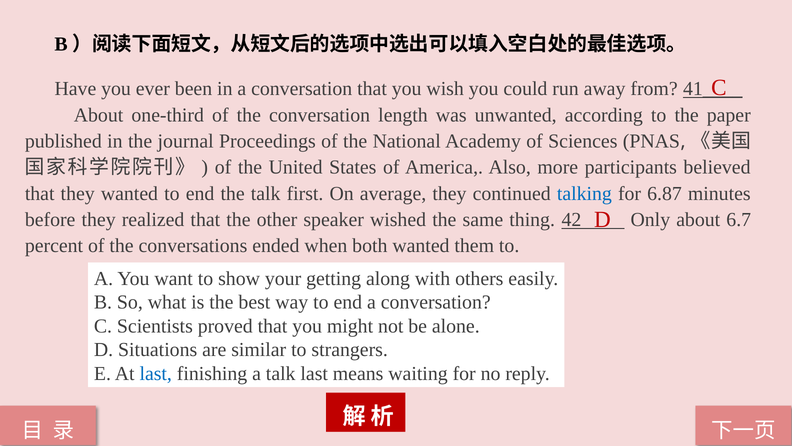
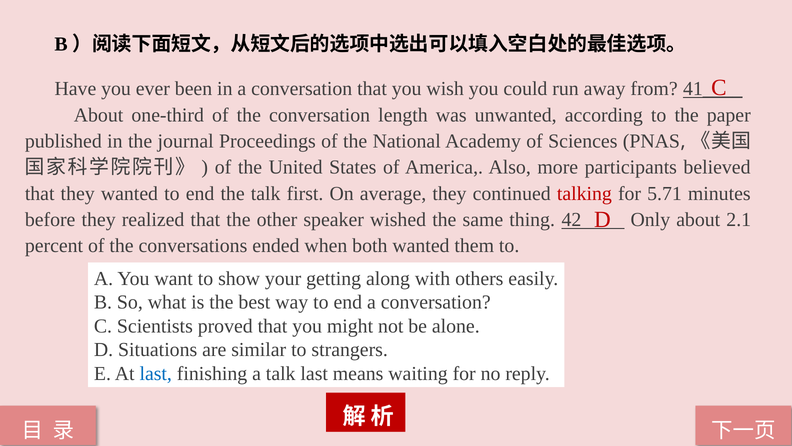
talking colour: blue -> red (584, 193)
6.87: 6.87 -> 5.71 (665, 193)
6.7: 6.7 -> 2.1 (739, 219)
